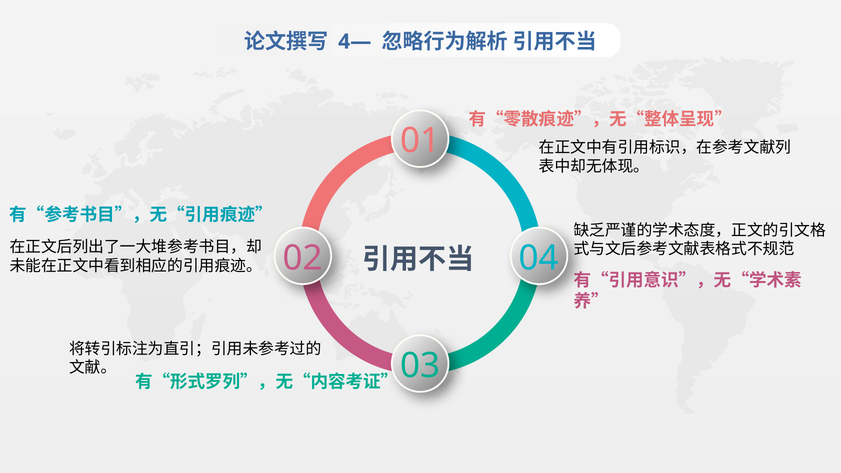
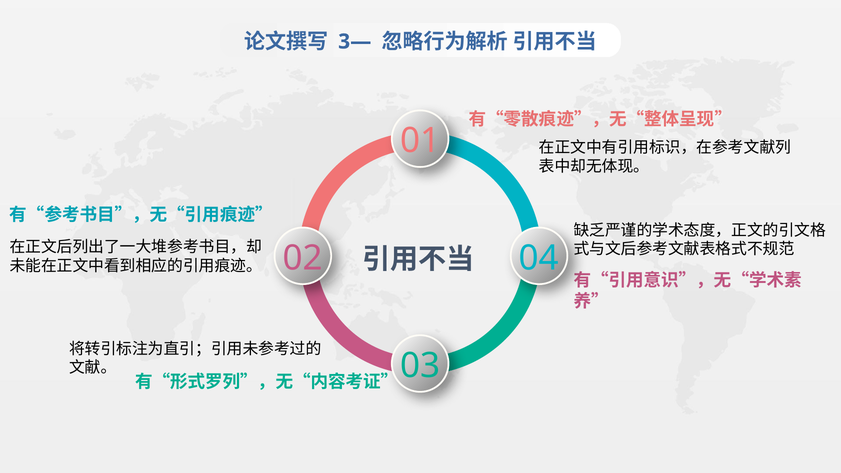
4—: 4— -> 3— (355, 42)
